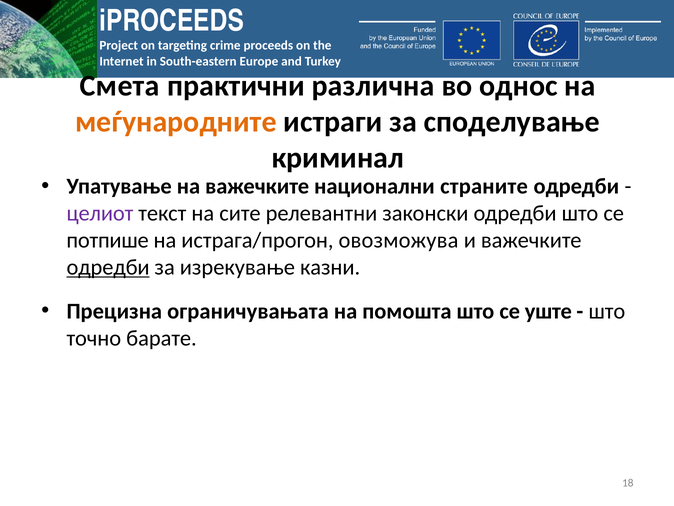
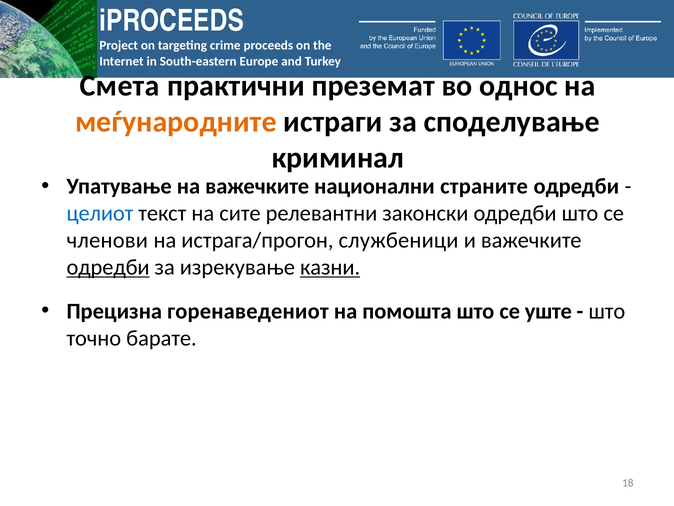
различна: различна -> преземат (373, 86)
целиот colour: purple -> blue (100, 213)
потпише: потпише -> членови (107, 240)
овозможува: овозможува -> службеници (399, 240)
казни underline: none -> present (330, 267)
ограничувањата: ограничувањата -> горенаведениот (248, 311)
